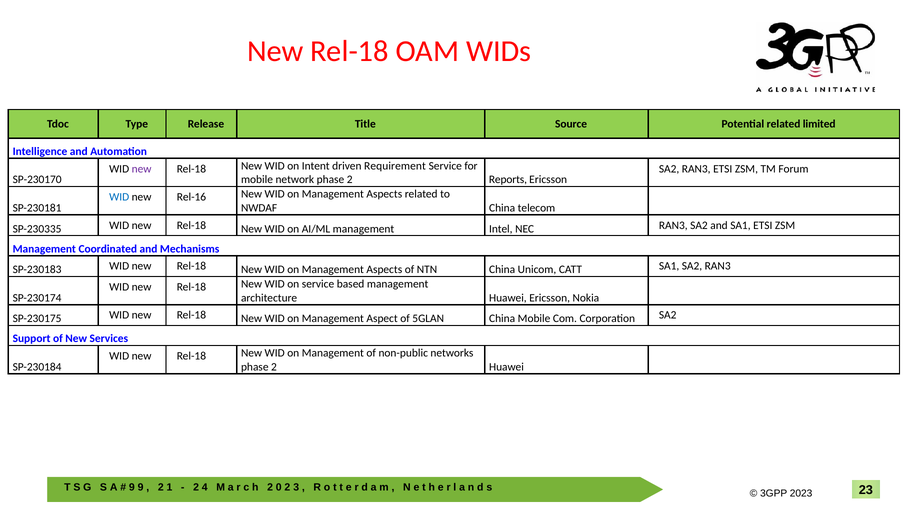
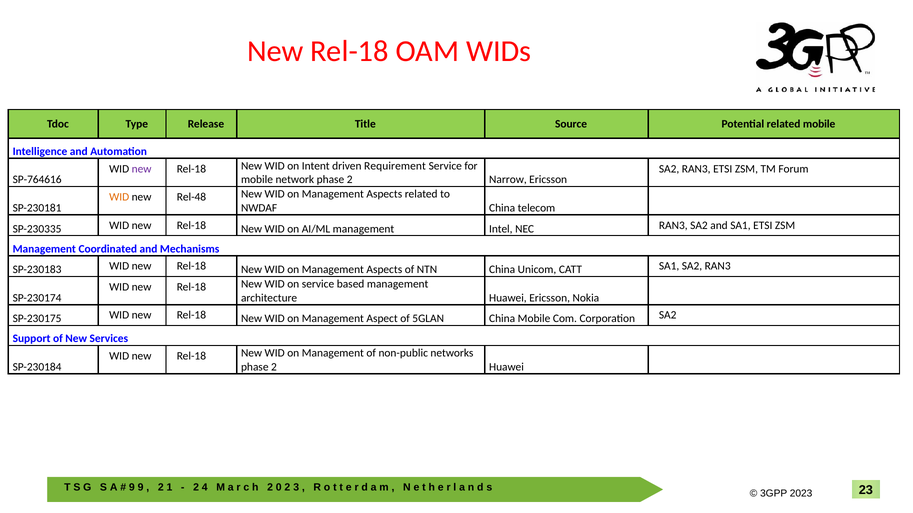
related limited: limited -> mobile (819, 124)
SP-230170: SP-230170 -> SP-764616 (37, 180)
Reports: Reports -> Narrow (508, 180)
WID colour: blue -> orange (119, 197)
Rel-16: Rel-16 -> Rel-48 (191, 197)
